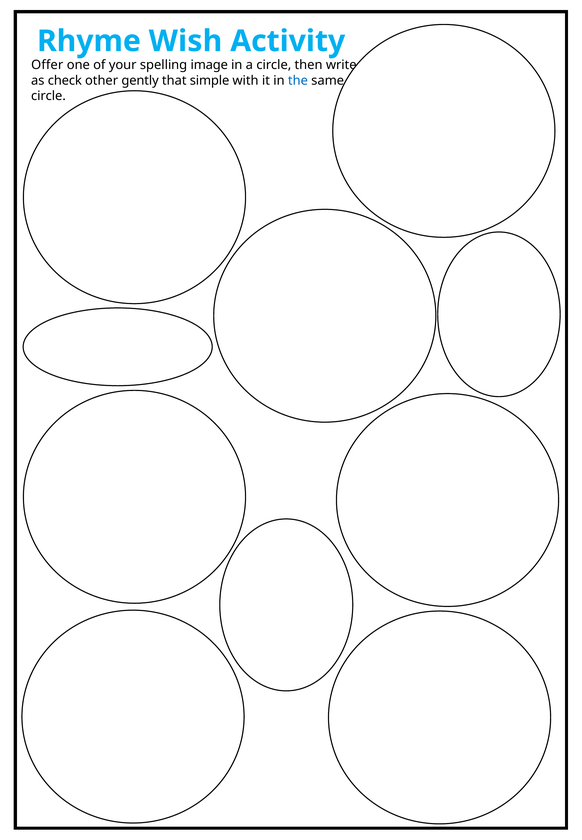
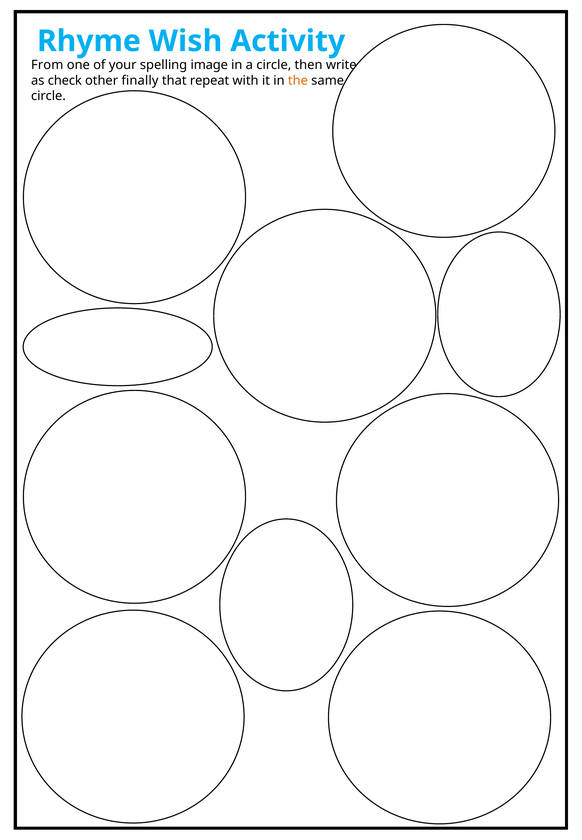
Offer: Offer -> From (47, 65)
gently: gently -> finally (140, 81)
simple: simple -> repeat (210, 81)
the colour: blue -> orange (298, 81)
